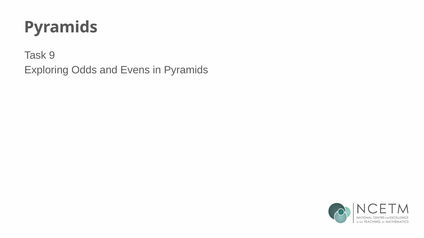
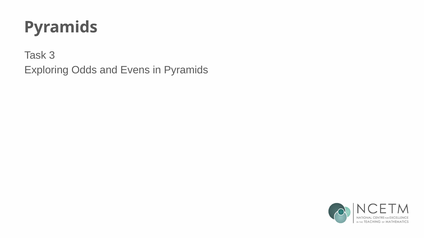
9: 9 -> 3 (52, 55)
